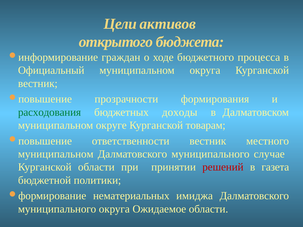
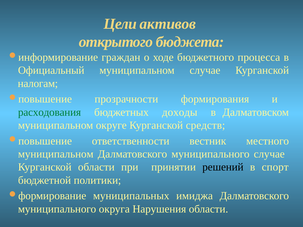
муниципальном округа: округа -> случае (205, 70)
вестник: вестник -> налогам (38, 84)
товарам: товарам -> средств (205, 125)
решений colour: red -> black (223, 167)
газета: газета -> спорт (275, 167)
нематериальных: нематериальных -> муниципальных (131, 196)
Ожидаемое: Ожидаемое -> Нарушения (159, 209)
